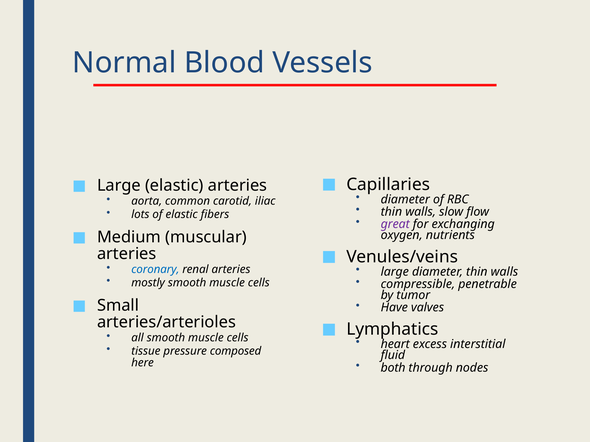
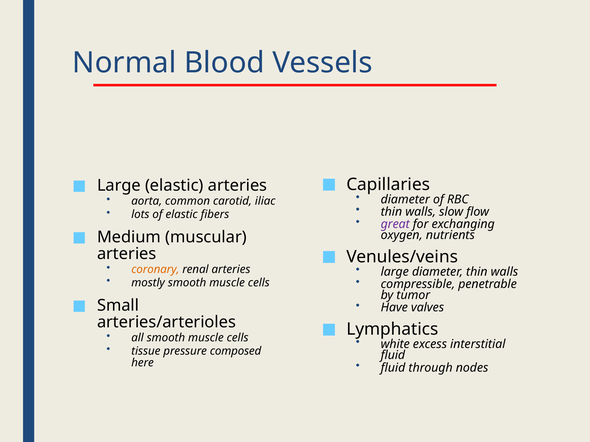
coronary colour: blue -> orange (155, 270)
heart: heart -> white (395, 345)
both: both -> fluid (393, 368)
